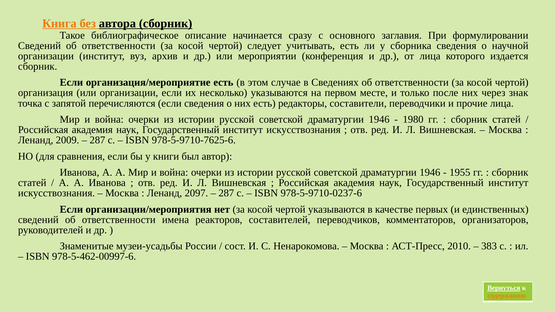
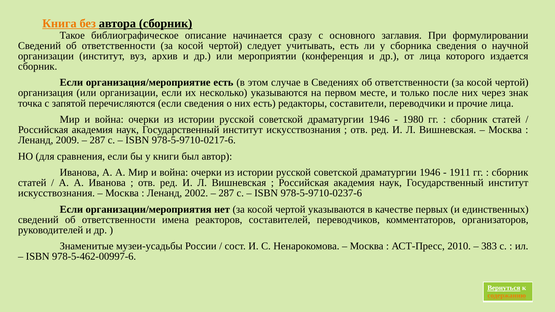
978-5-9710-7625-6: 978-5-9710-7625-6 -> 978-5-9710-0217-6 (194, 140)
1955: 1955 -> 1911 (460, 173)
2097: 2097 -> 2002 (196, 193)
